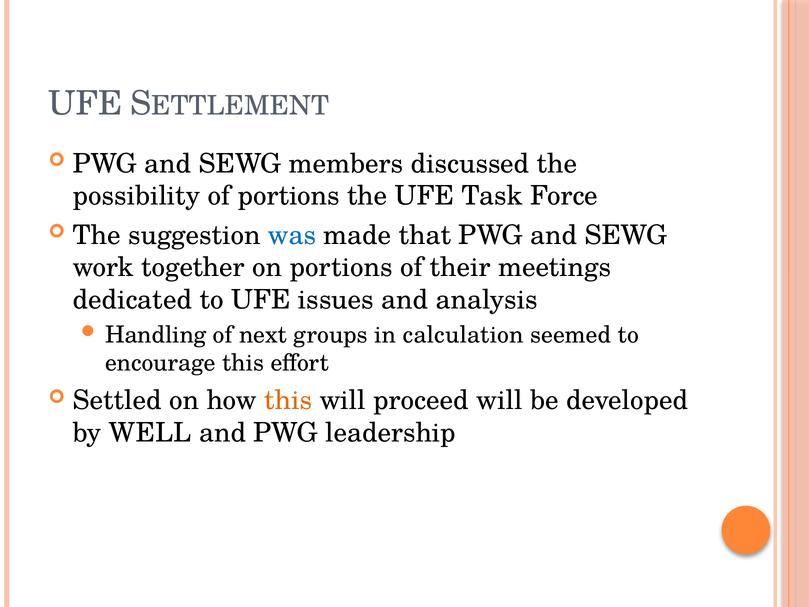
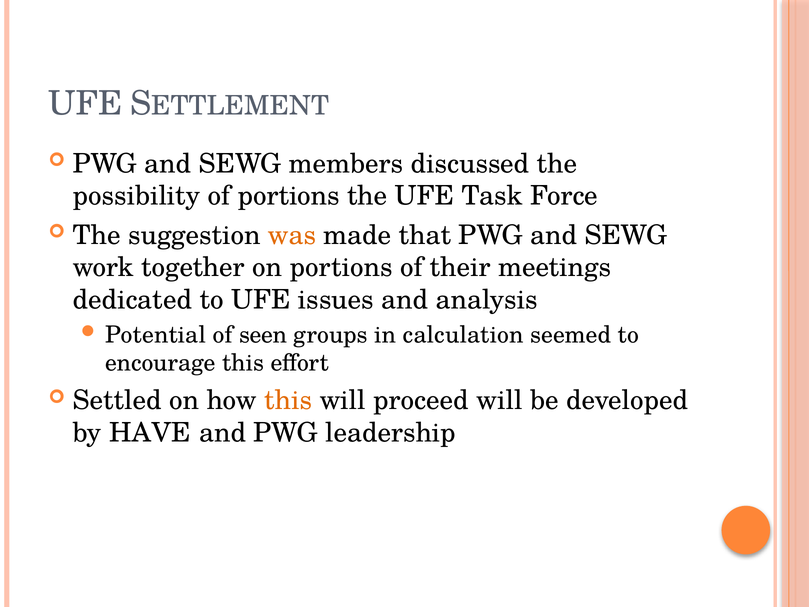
was colour: blue -> orange (292, 235)
Handling: Handling -> Potential (156, 335)
next: next -> seen (263, 335)
WELL: WELL -> HAVE (150, 433)
